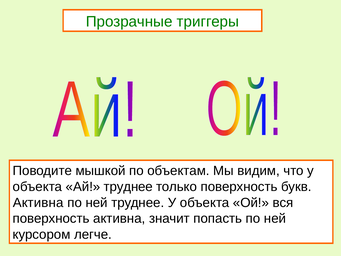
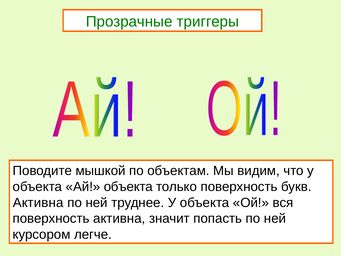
Ай труднее: труднее -> объекта (128, 187)
